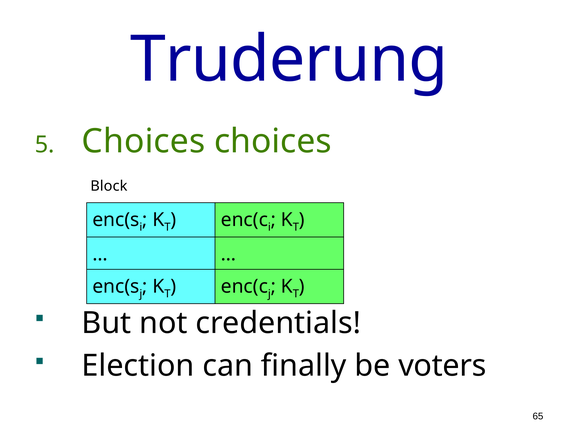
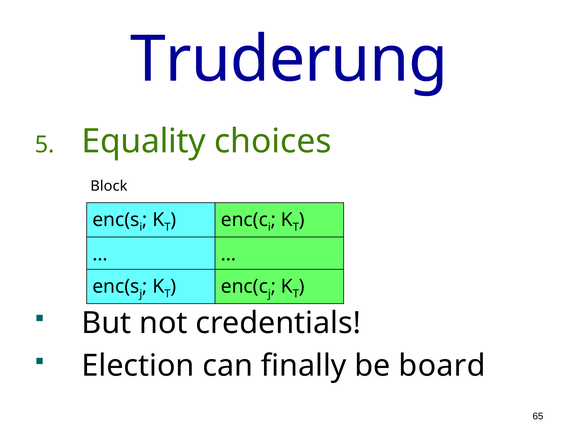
Choices: Choices -> Equality (144, 141)
voters: voters -> board (442, 365)
